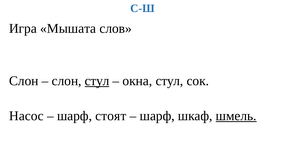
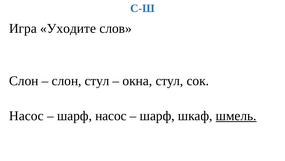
Мышата: Мышата -> Уходите (68, 28)
стул underline: present -> none (97, 80)
шарф стоят: стоят -> насос (111, 115)
